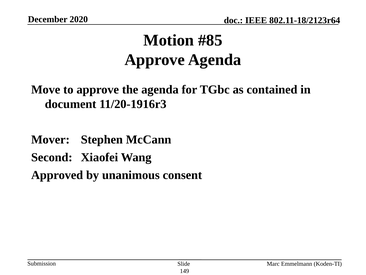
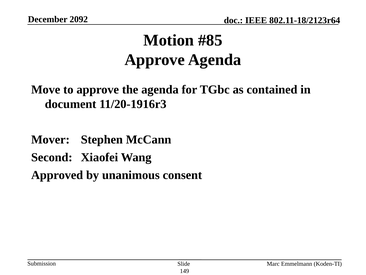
2020: 2020 -> 2092 (79, 19)
